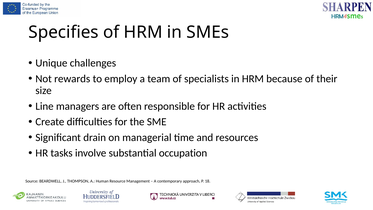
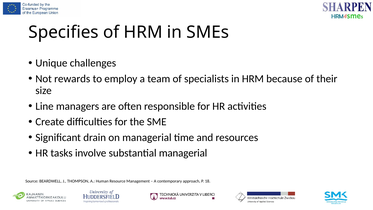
substantial occupation: occupation -> managerial (183, 153)
